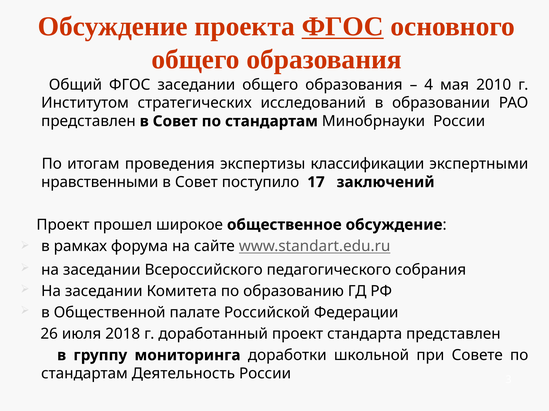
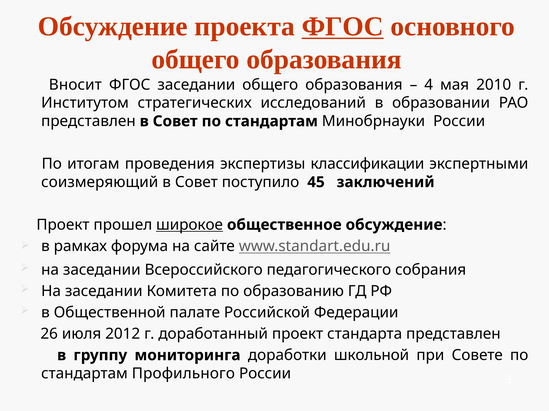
Общий: Общий -> Вносит (75, 85)
нравственными: нравственными -> соизмеряющий (100, 182)
17: 17 -> 45 (316, 182)
широкое underline: none -> present (190, 225)
2018: 2018 -> 2012 (123, 335)
Деятельность: Деятельность -> Профильного (183, 374)
